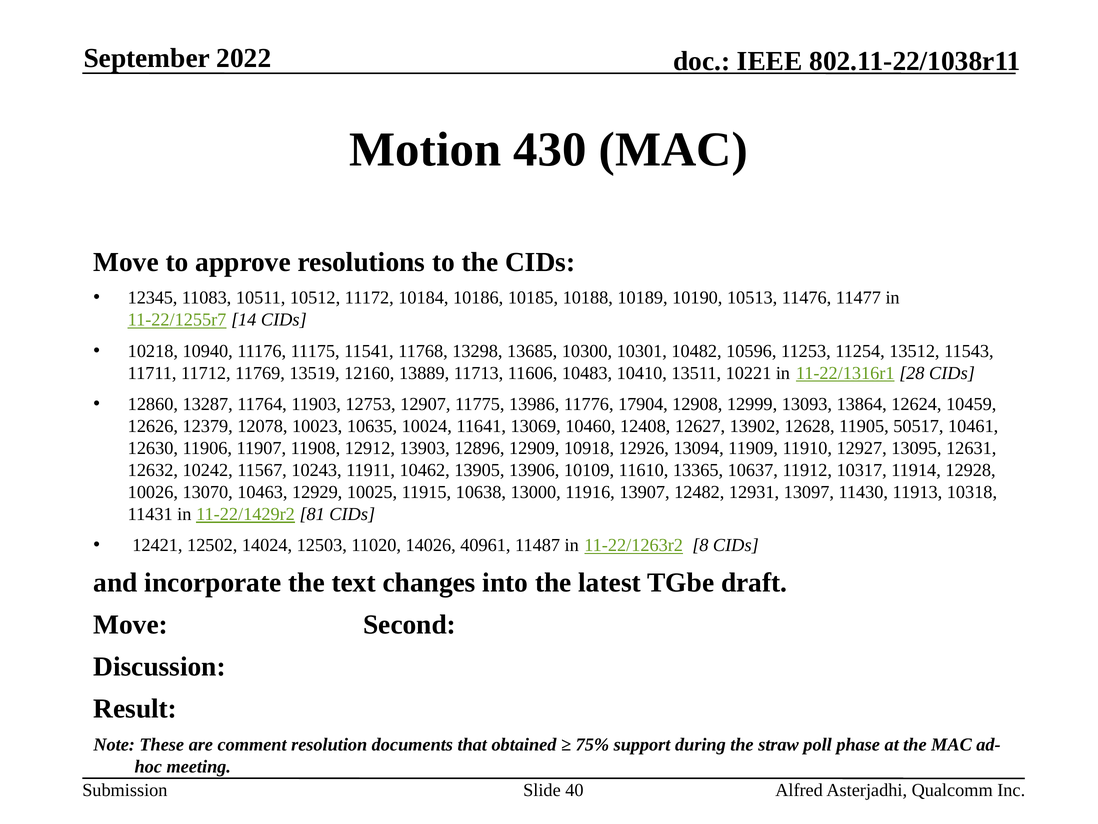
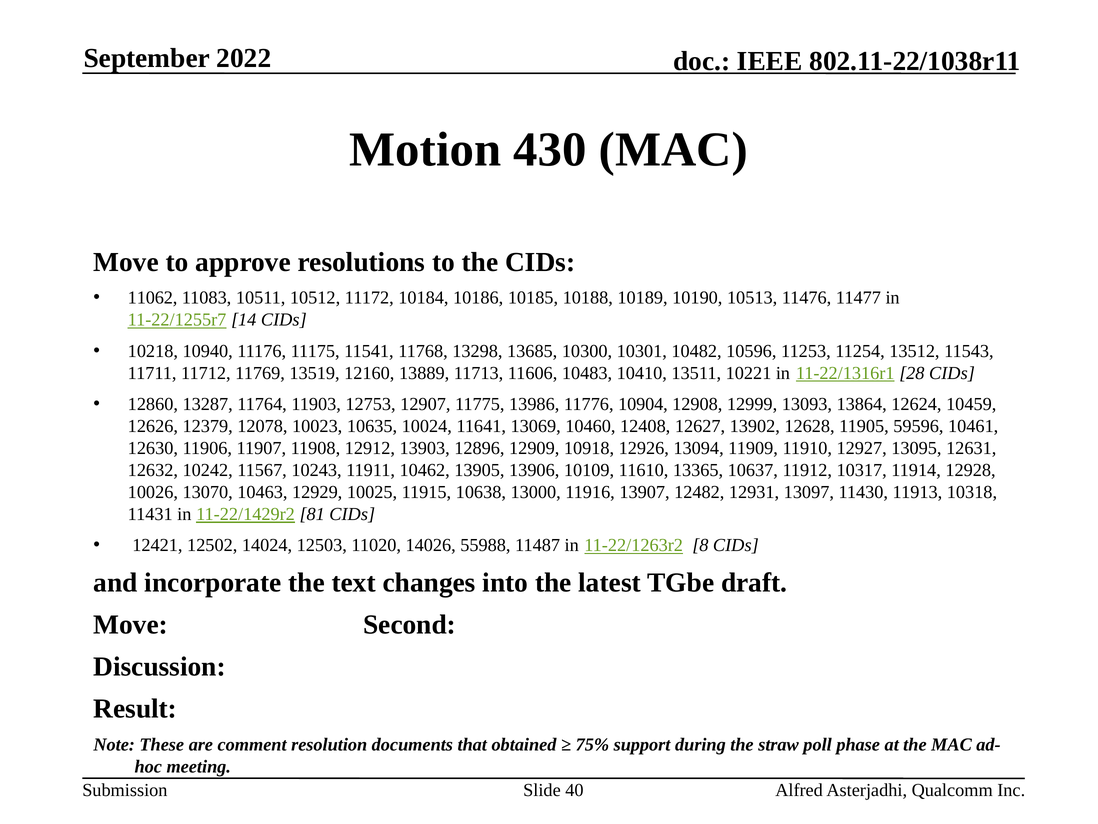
12345: 12345 -> 11062 (153, 298)
17904: 17904 -> 10904 (643, 404)
50517: 50517 -> 59596 (918, 426)
40961: 40961 -> 55988 (485, 545)
